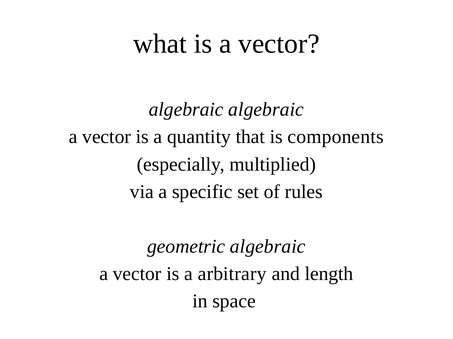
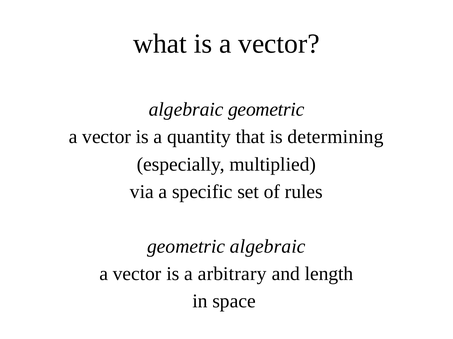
algebraic algebraic: algebraic -> geometric (266, 110)
components: components -> determining (336, 137)
